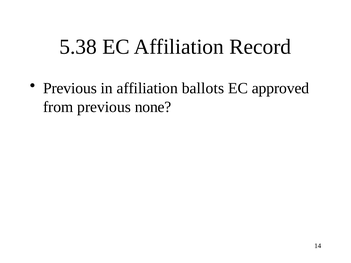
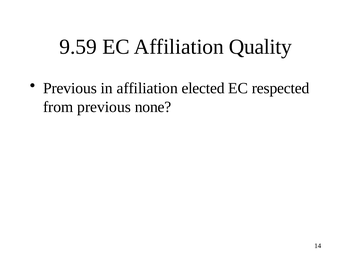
5.38: 5.38 -> 9.59 (78, 47)
Record: Record -> Quality (260, 47)
ballots: ballots -> elected (203, 88)
approved: approved -> respected (281, 88)
